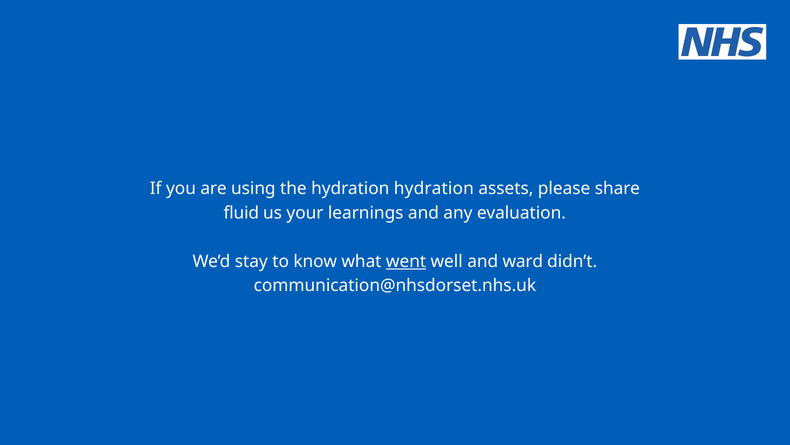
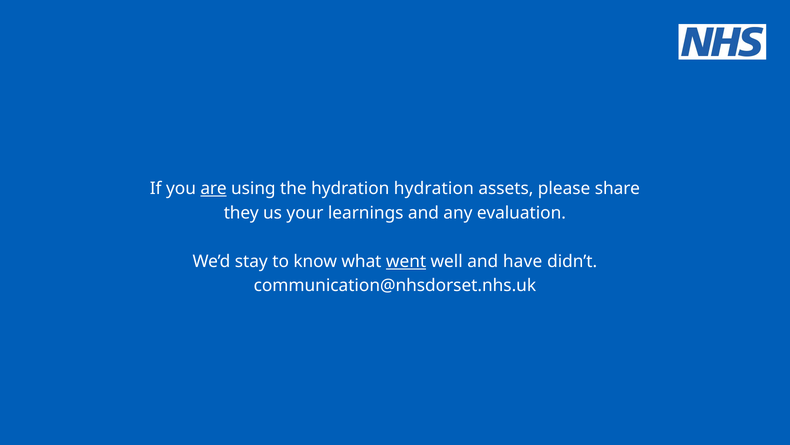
are underline: none -> present (214, 189)
fluid: fluid -> they (241, 213)
ward: ward -> have (523, 261)
